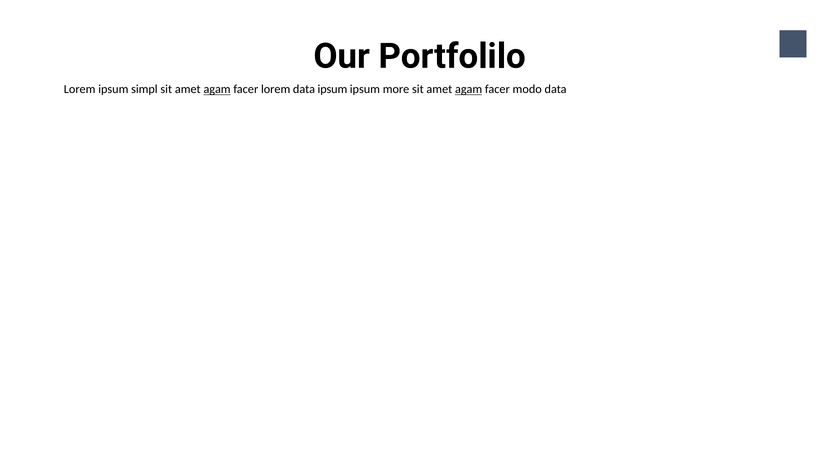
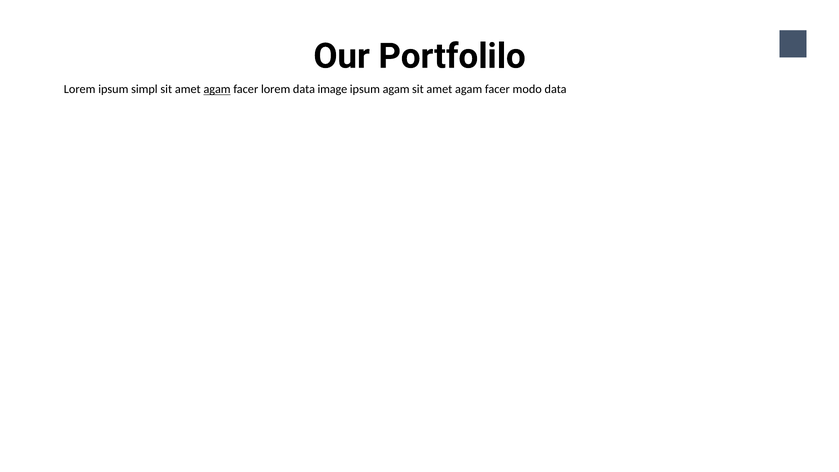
data ipsum: ipsum -> image (332, 89)
ipsum more: more -> agam (396, 89)
agam underline: present -> none (469, 89)
